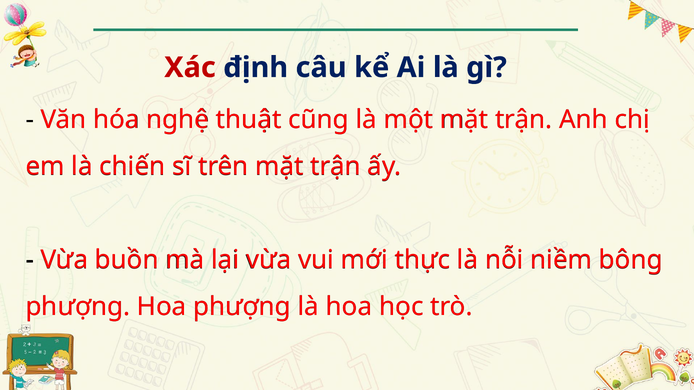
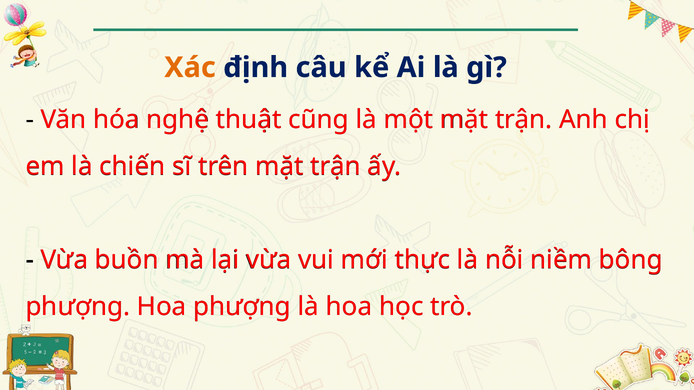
Xác colour: red -> orange (190, 68)
